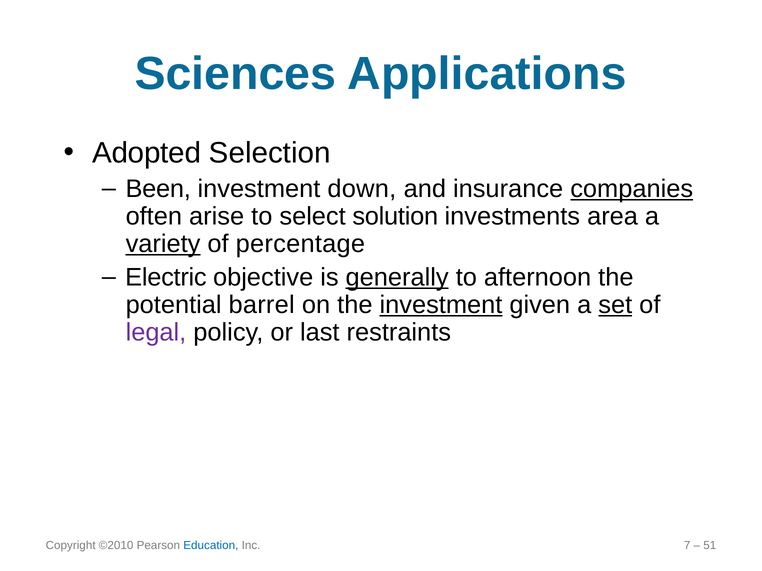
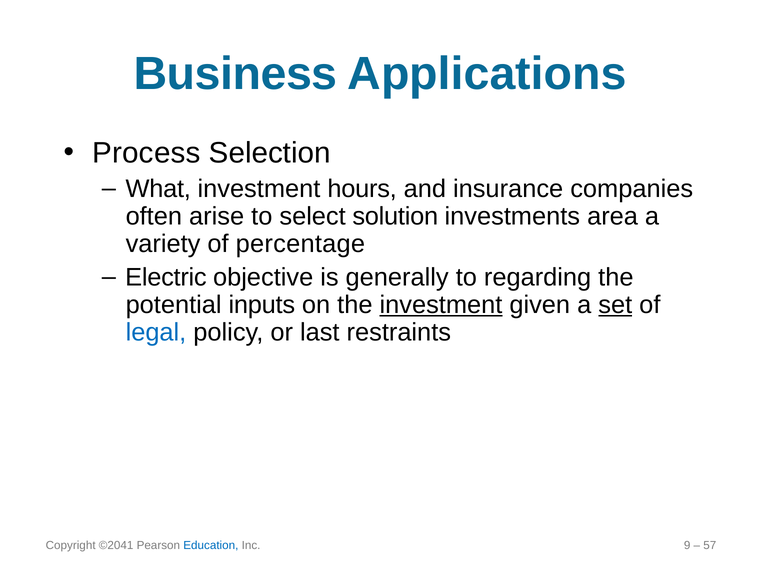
Sciences: Sciences -> Business (236, 74)
Adopted: Adopted -> Process (146, 153)
Been: Been -> What (158, 189)
down: down -> hours (362, 189)
companies underline: present -> none (632, 189)
variety underline: present -> none (163, 244)
generally underline: present -> none (397, 278)
afternoon: afternoon -> regarding (538, 278)
barrel: barrel -> inputs (262, 305)
legal colour: purple -> blue (156, 333)
©2010: ©2010 -> ©2041 (116, 546)
7: 7 -> 9 (687, 546)
51: 51 -> 57 (710, 546)
